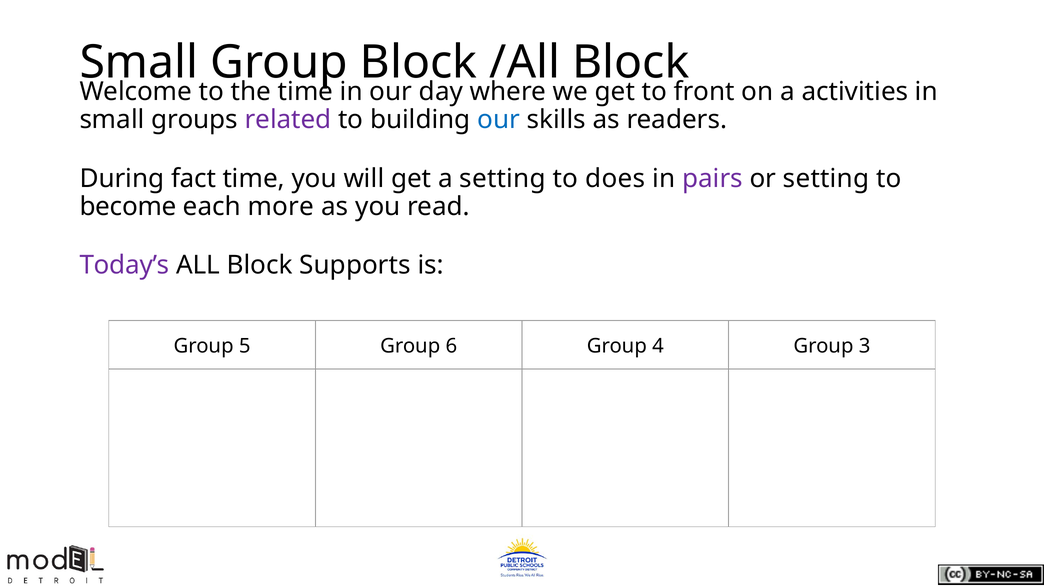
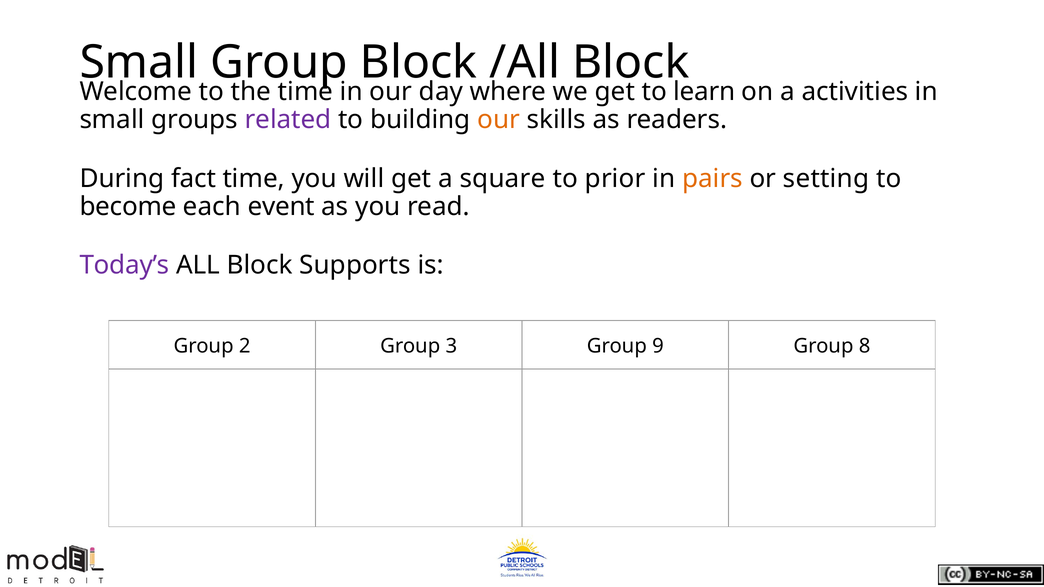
front: front -> learn (704, 92)
our colour: blue -> orange (499, 120)
a setting: setting -> square (503, 179)
does: does -> prior (615, 179)
pairs colour: purple -> orange (713, 179)
more: more -> event (281, 207)
5: 5 -> 2 (245, 346)
6: 6 -> 3 (451, 346)
4: 4 -> 9 (658, 346)
3: 3 -> 8 (865, 346)
